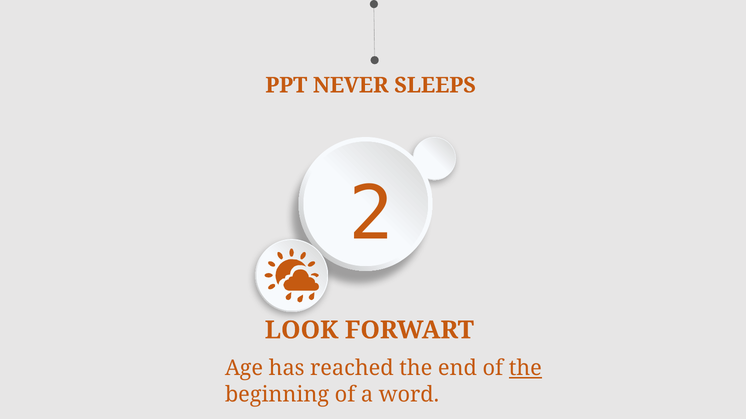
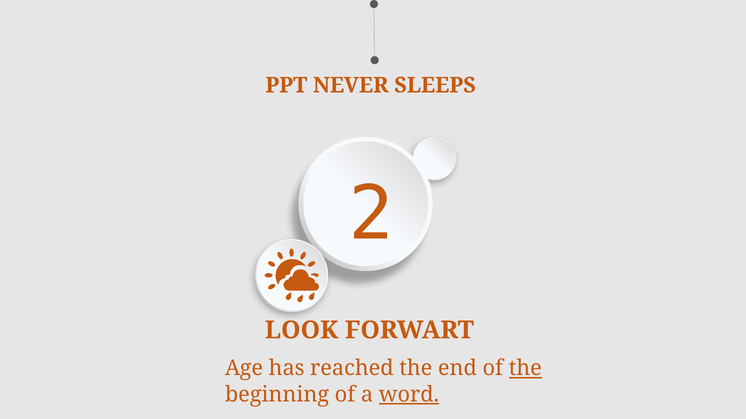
word underline: none -> present (409, 395)
